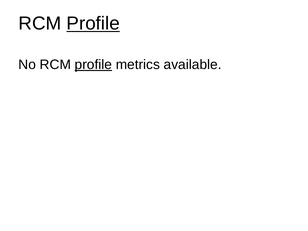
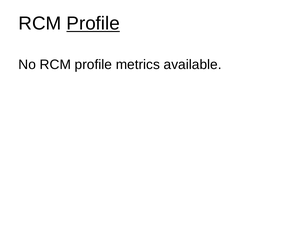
profile underline: present -> none (93, 65)
